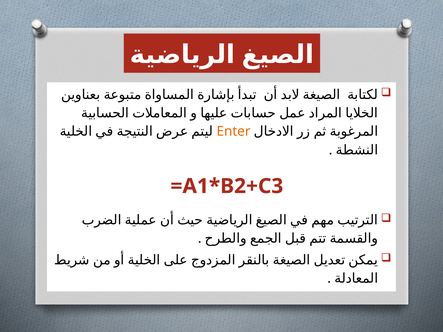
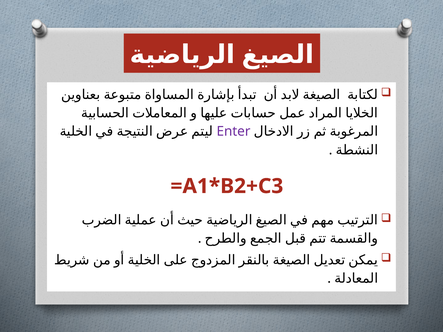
Enter colour: orange -> purple (233, 132)
